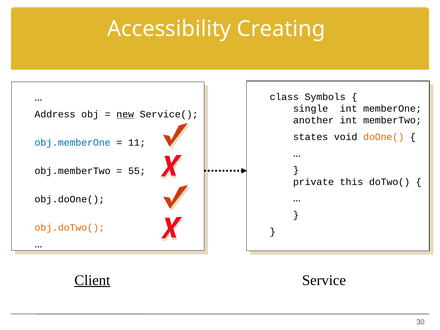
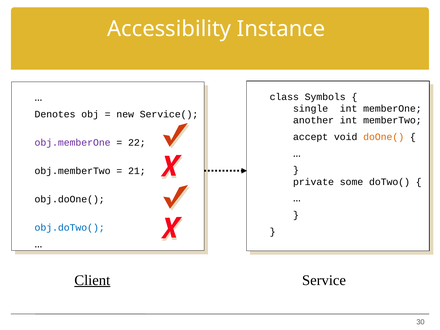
Creating: Creating -> Instance (281, 29)
Address: Address -> Denotes (55, 114)
new underline: present -> none (125, 114)
states: states -> accept (311, 137)
obj.memberOne colour: blue -> purple (73, 143)
11: 11 -> 22 (137, 143)
55: 55 -> 21 (137, 171)
this: this -> some (352, 182)
obj.doTwo( colour: orange -> blue (70, 228)
